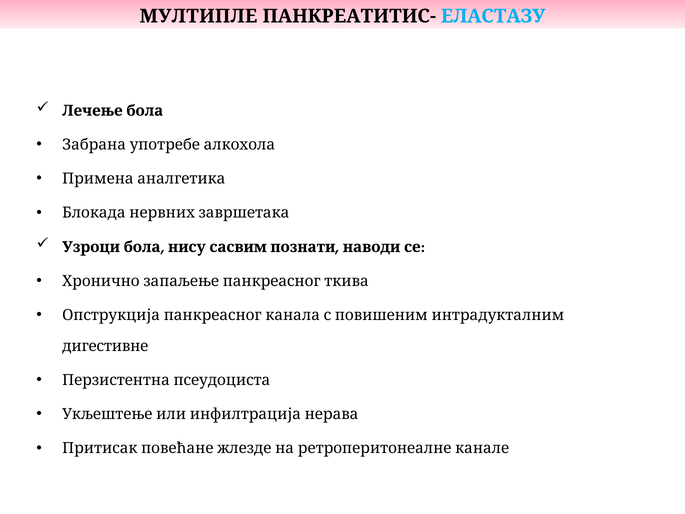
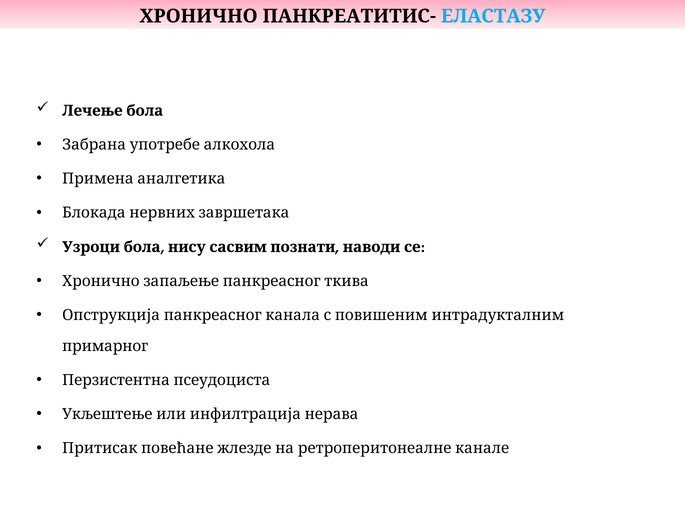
МУЛТИПЛЕ: МУЛТИПЛЕ -> ХРОНИЧНО (198, 16)
дигестивне: дигестивне -> примарног (105, 346)
